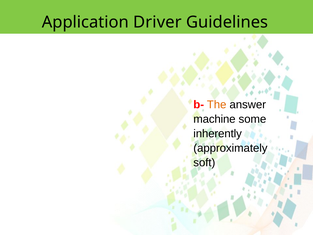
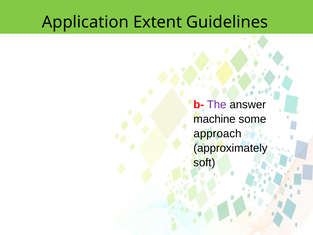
Driver: Driver -> Extent (158, 22)
The colour: orange -> purple (217, 105)
inherently: inherently -> approach (217, 134)
